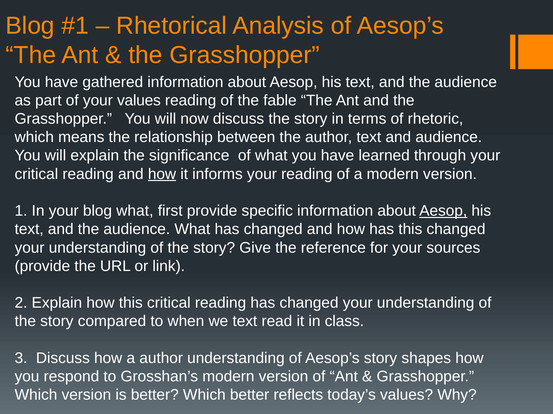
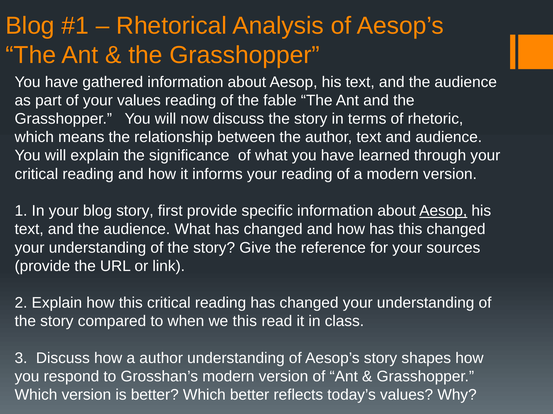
how underline: present -> none (162, 174)
blog what: what -> story (135, 211)
we text: text -> this (245, 322)
